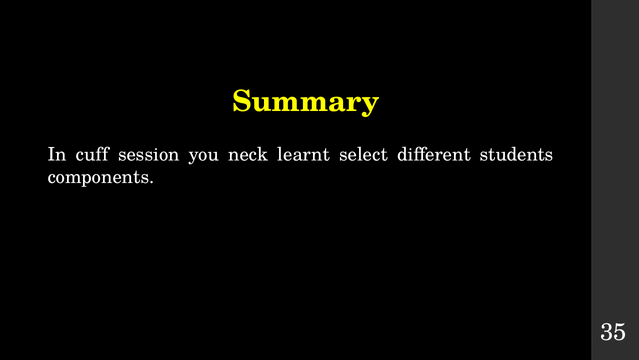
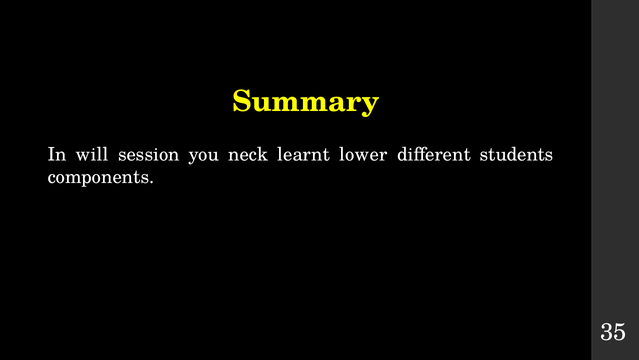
cuff: cuff -> will (92, 154)
select: select -> lower (363, 154)
